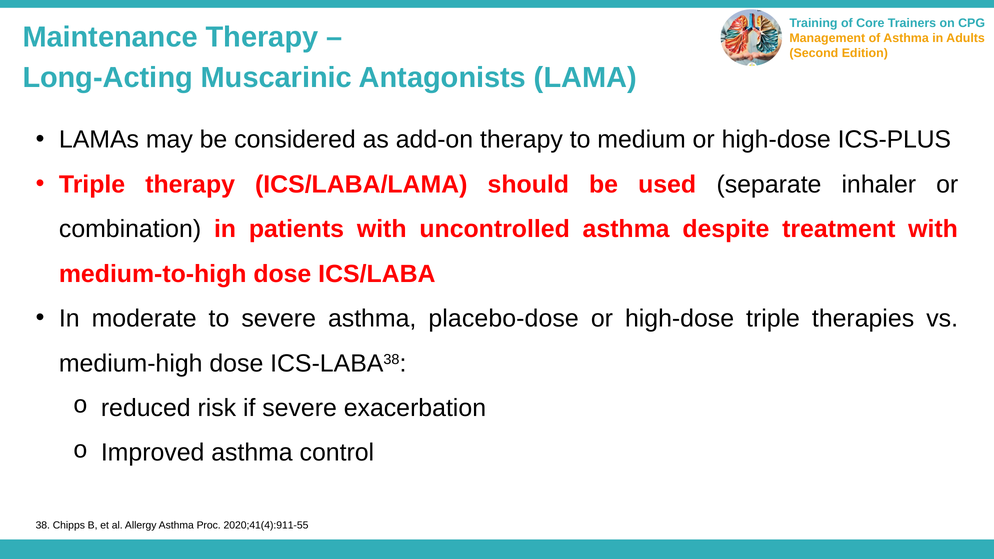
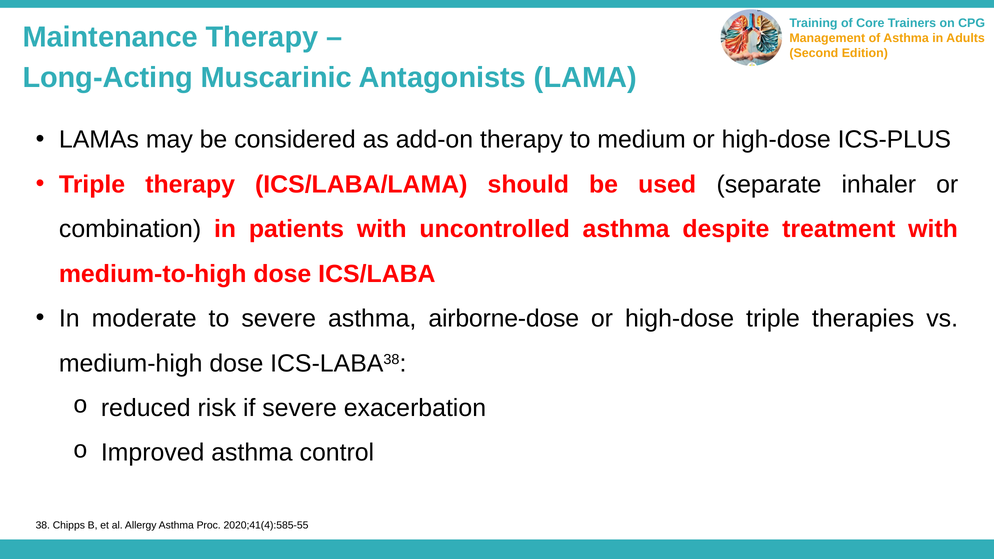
placebo-dose: placebo-dose -> airborne-dose (504, 319)
2020;41(4):911-55: 2020;41(4):911-55 -> 2020;41(4):585-55 (266, 525)
